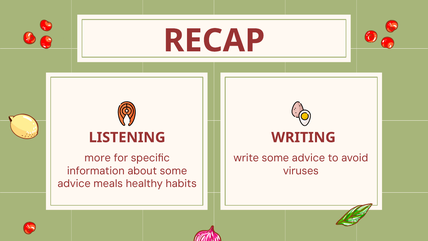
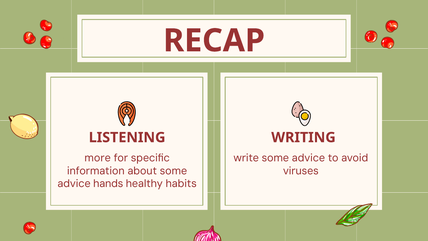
meals: meals -> hands (108, 183)
